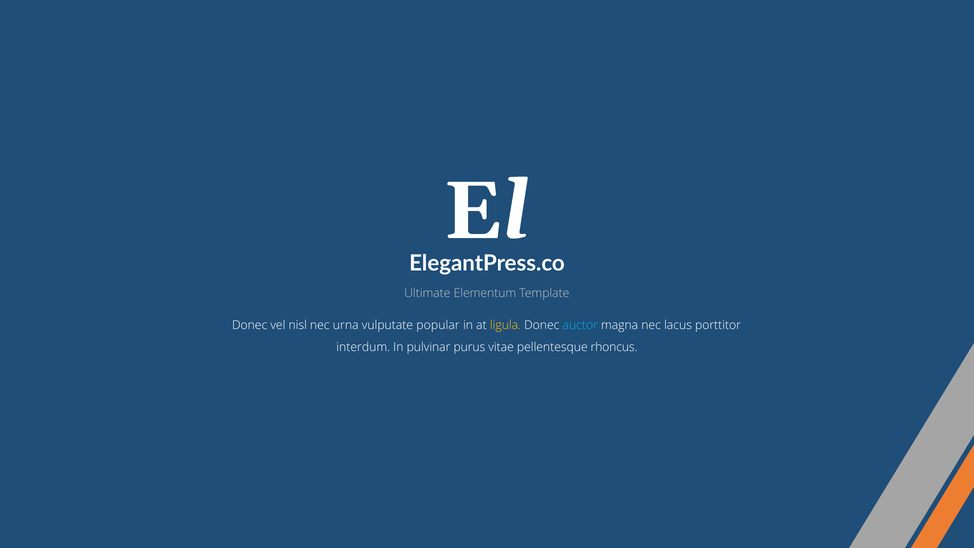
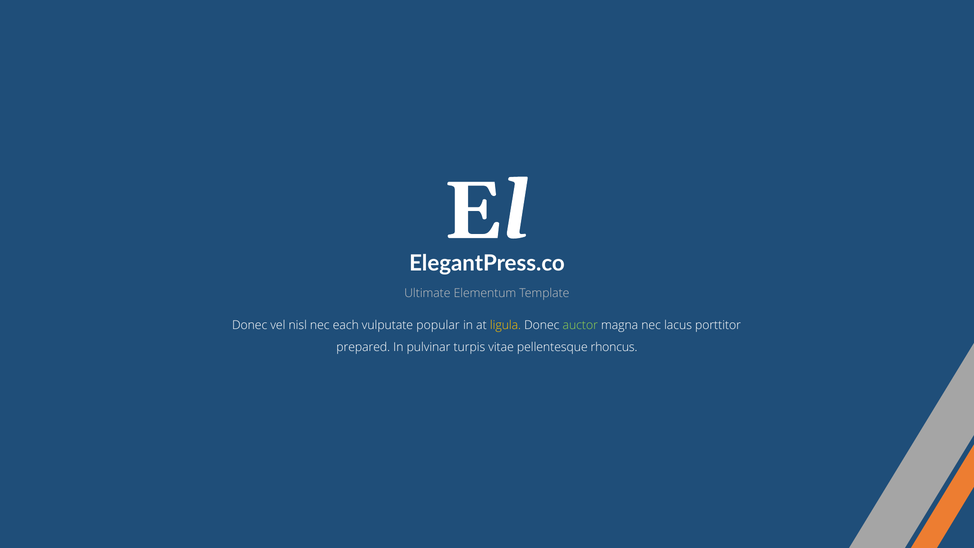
urna: urna -> each (346, 325)
auctor colour: light blue -> light green (580, 325)
interdum: interdum -> prepared (363, 347)
purus: purus -> turpis (469, 347)
